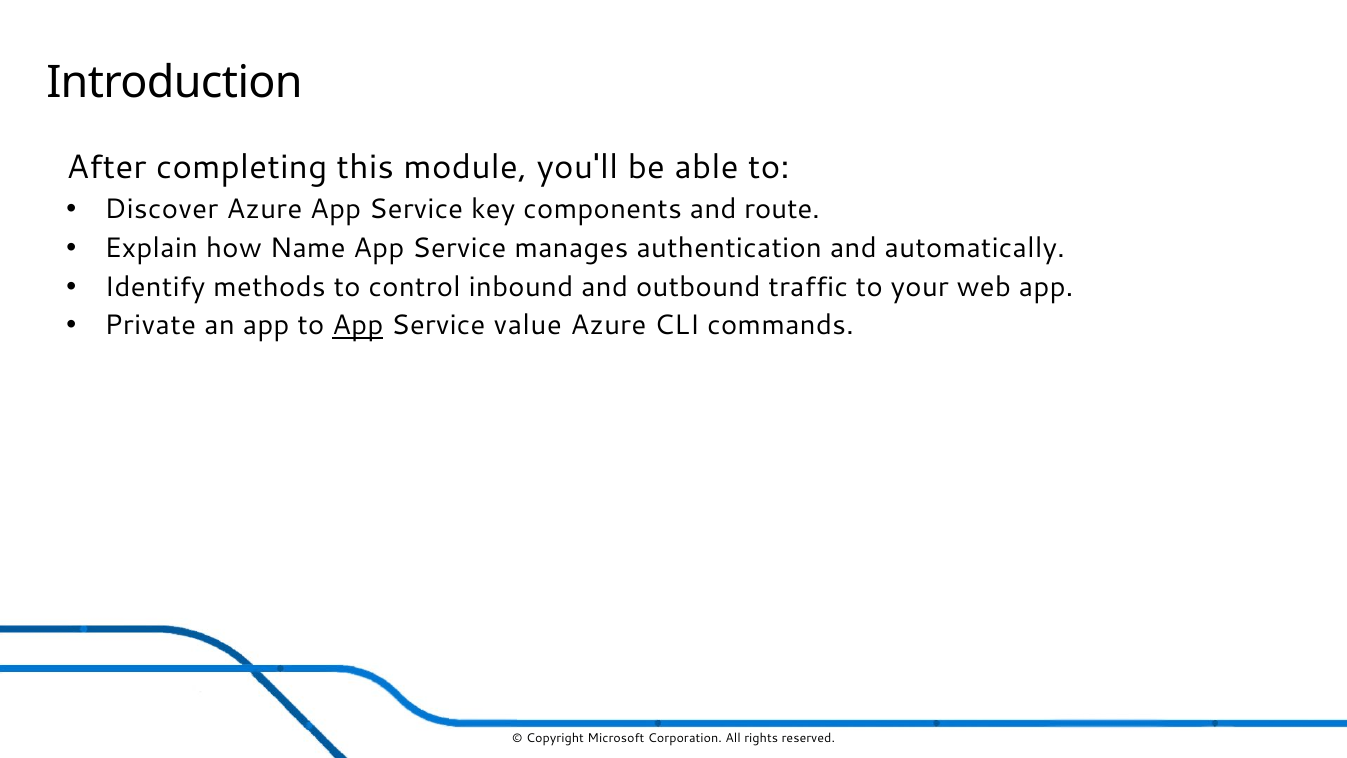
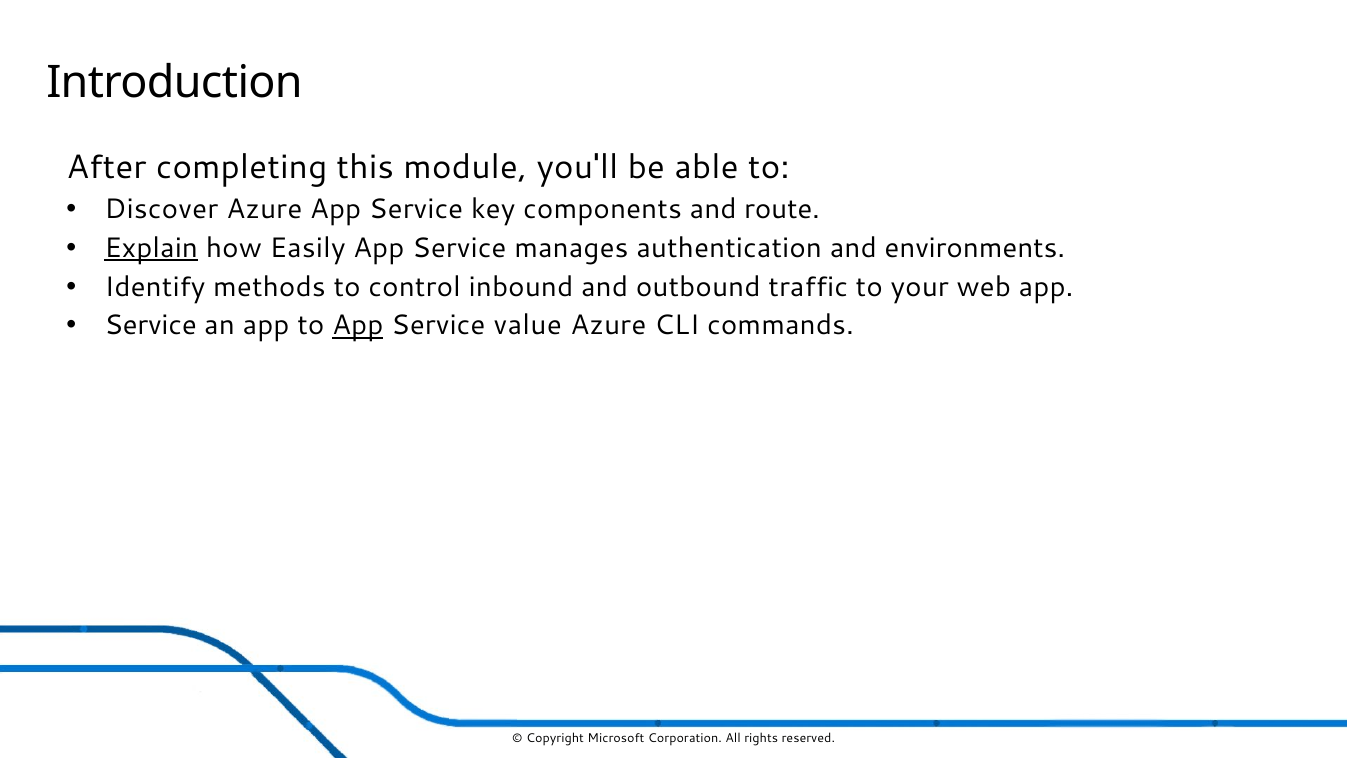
Explain underline: none -> present (151, 248)
Name: Name -> Easily (308, 248)
automatically: automatically -> environments (975, 248)
Private: Private -> Service (151, 326)
